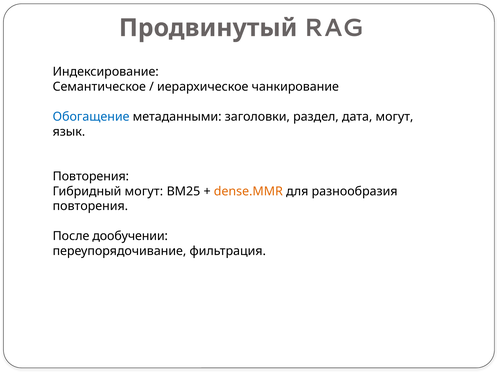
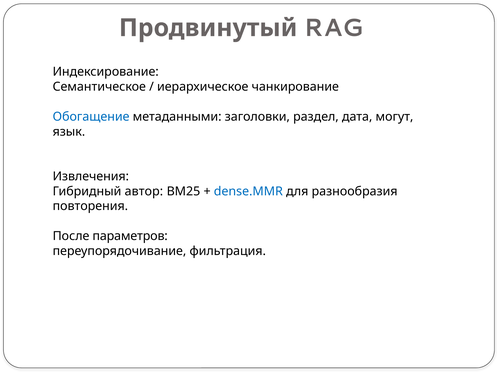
Повторения: Повторения -> Извлечения (91, 177)
Гибридный могут: могут -> автор (144, 192)
dense.MMR colour: orange -> blue (248, 192)
дообучении: дообучении -> параметров (130, 236)
